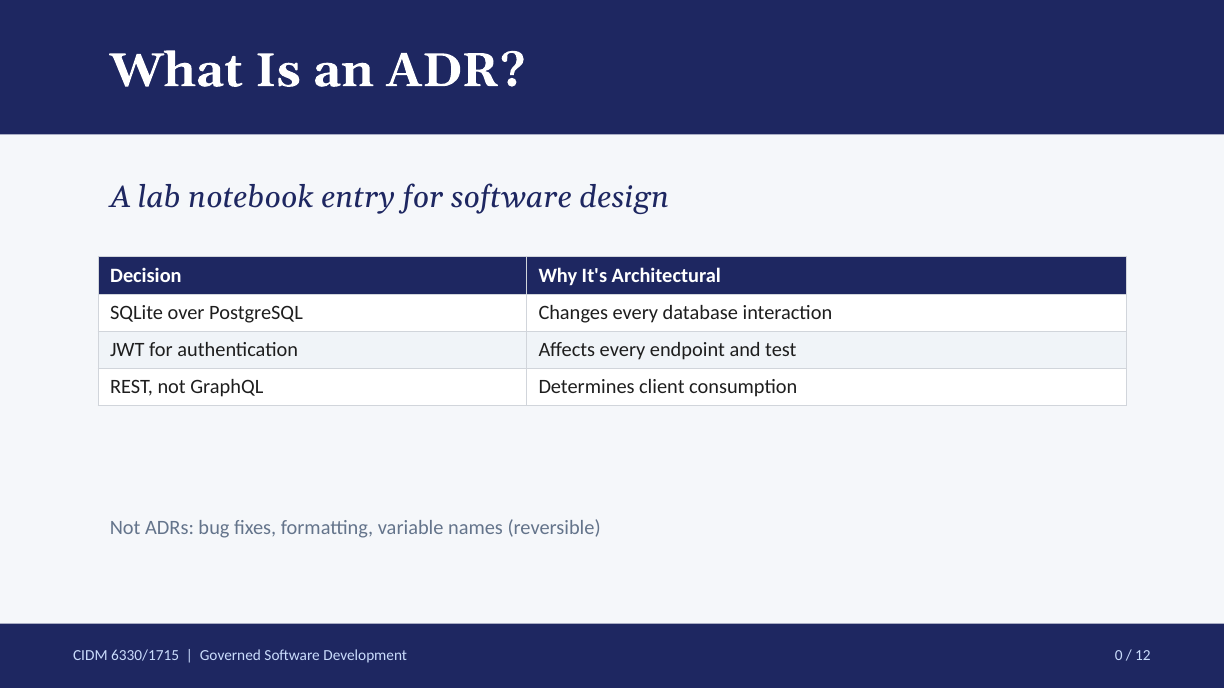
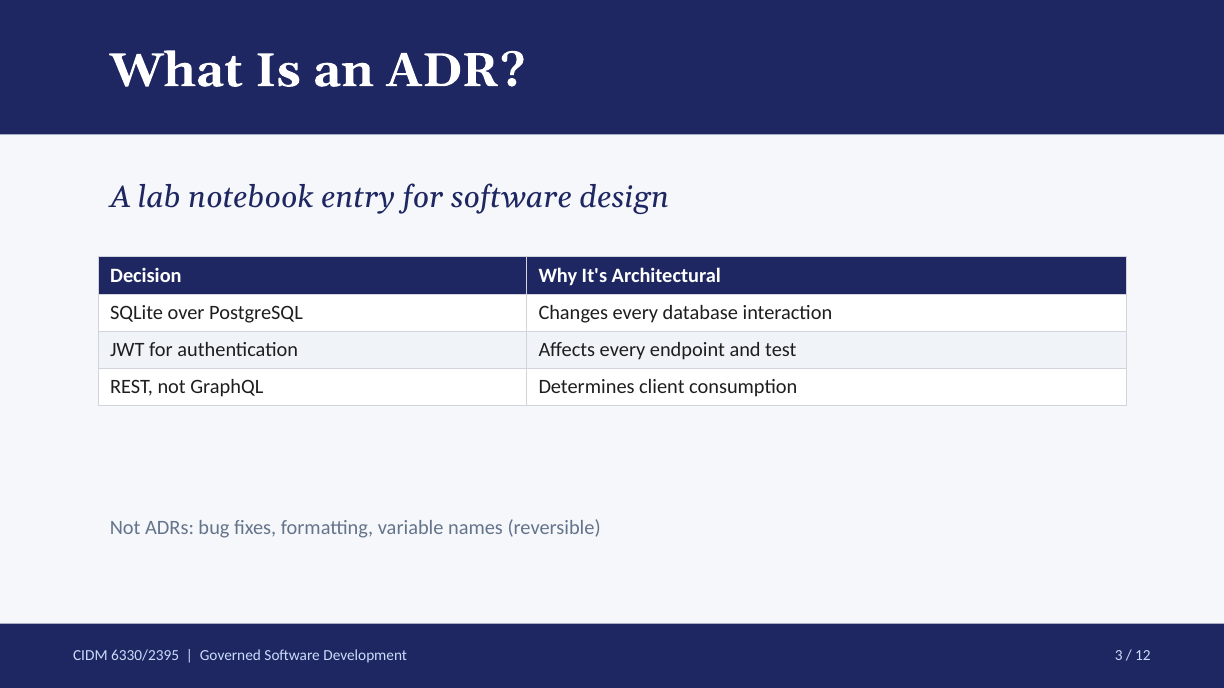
6330/1715: 6330/1715 -> 6330/2395 (145, 656)
0: 0 -> 3 (1119, 656)
